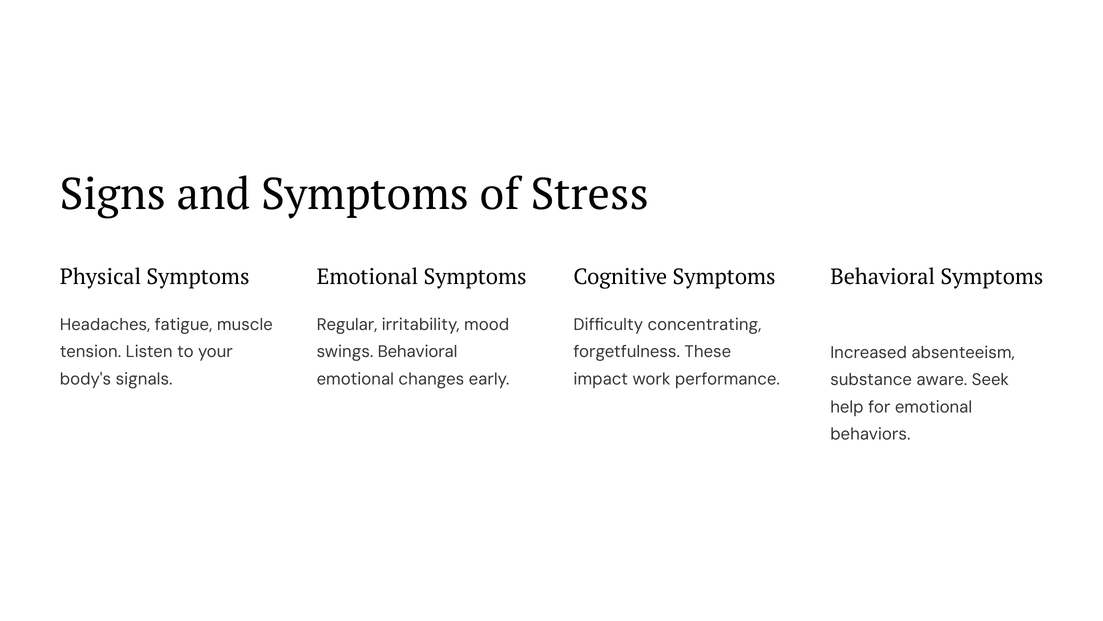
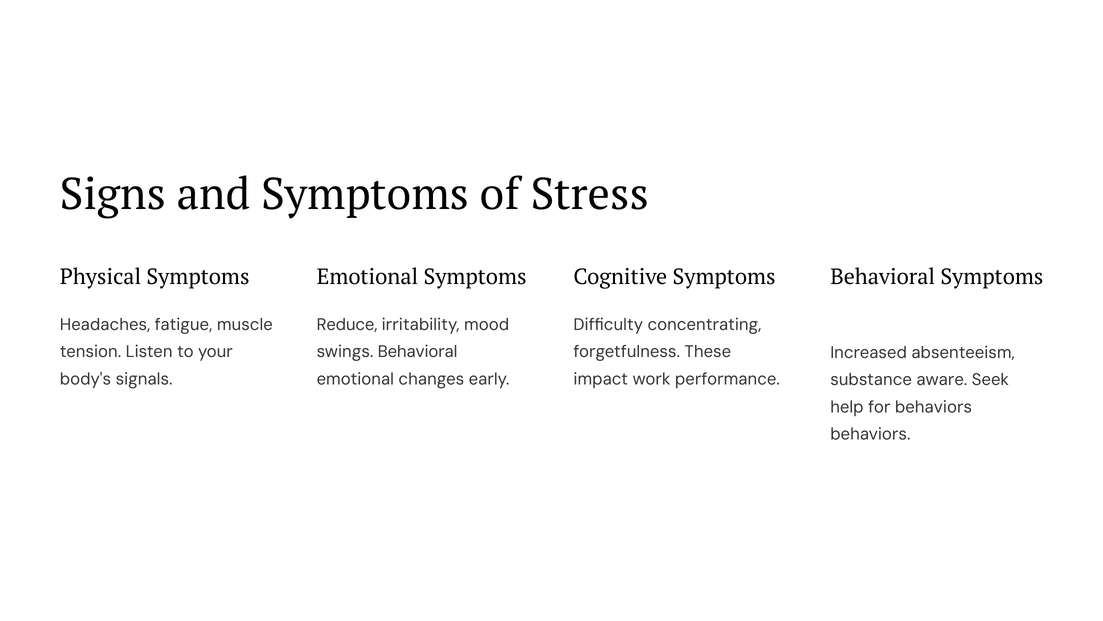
Regular: Regular -> Reduce (347, 324)
for emotional: emotional -> behaviors (934, 407)
